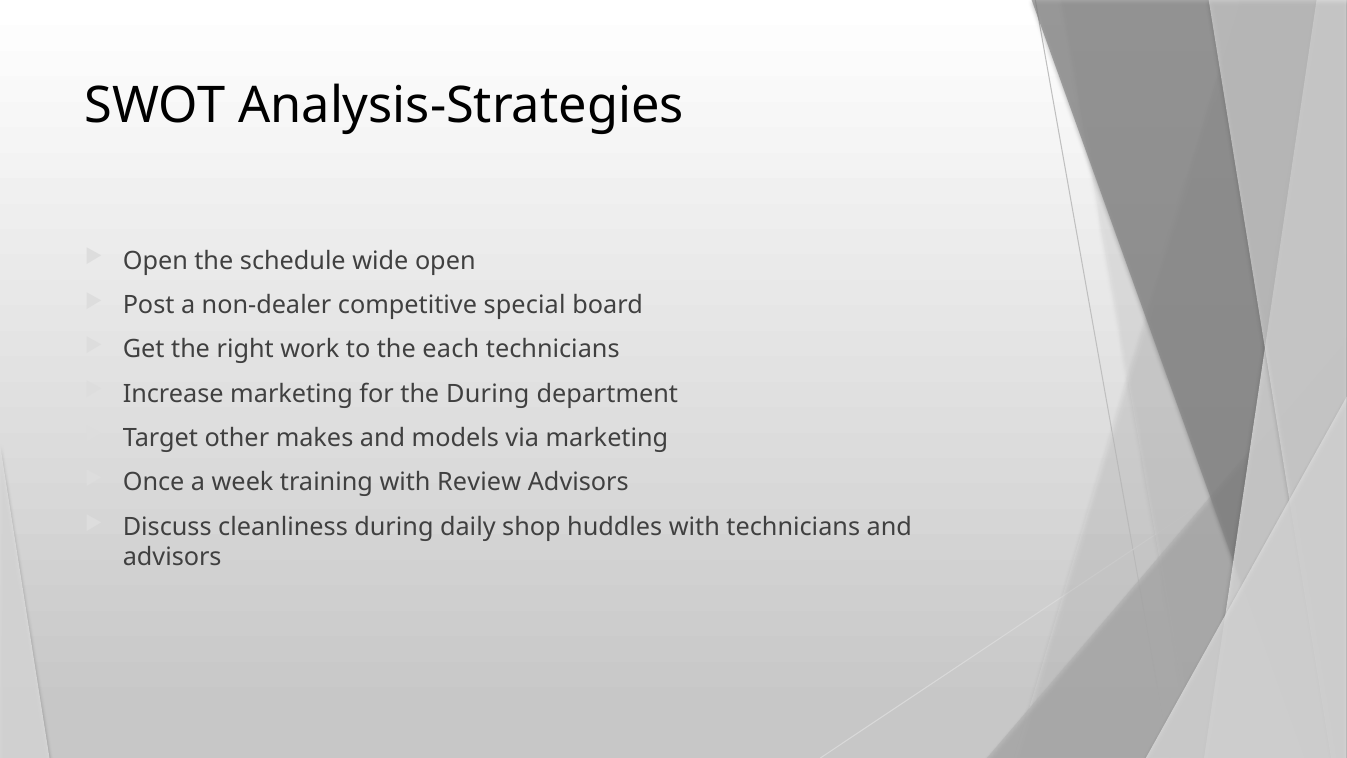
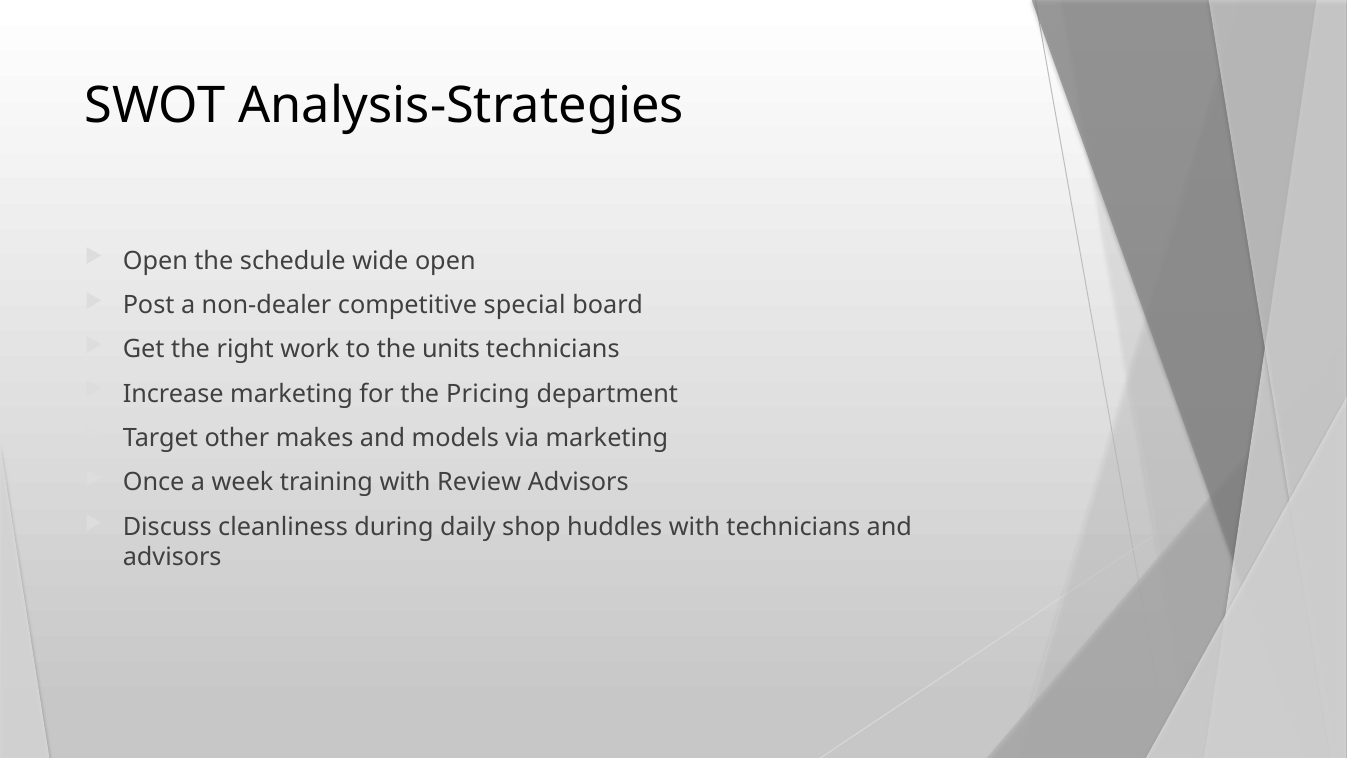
each: each -> units (451, 349)
the During: During -> Pricing (488, 394)
